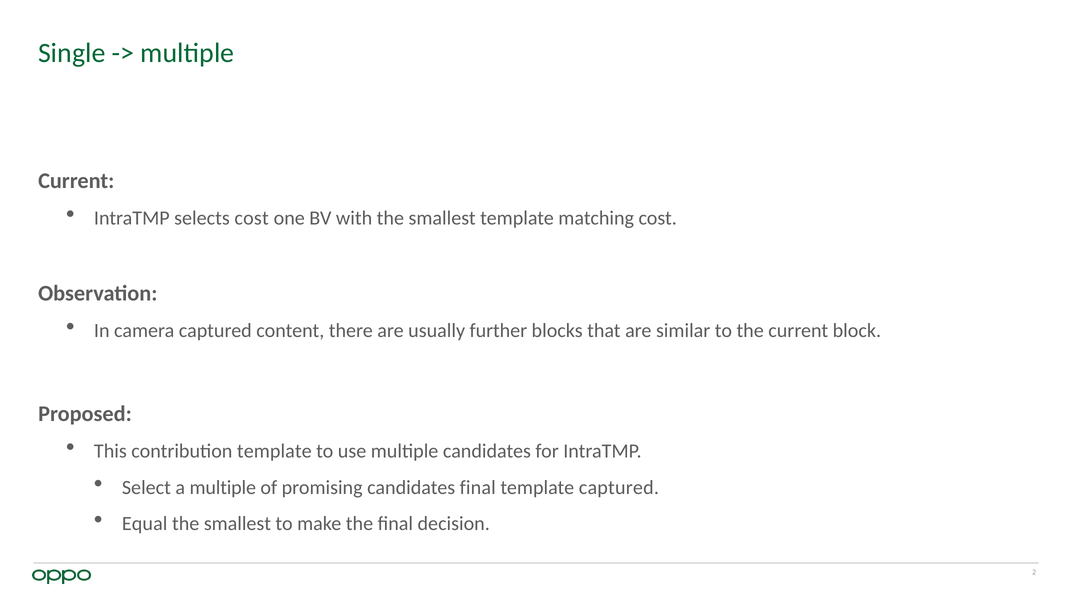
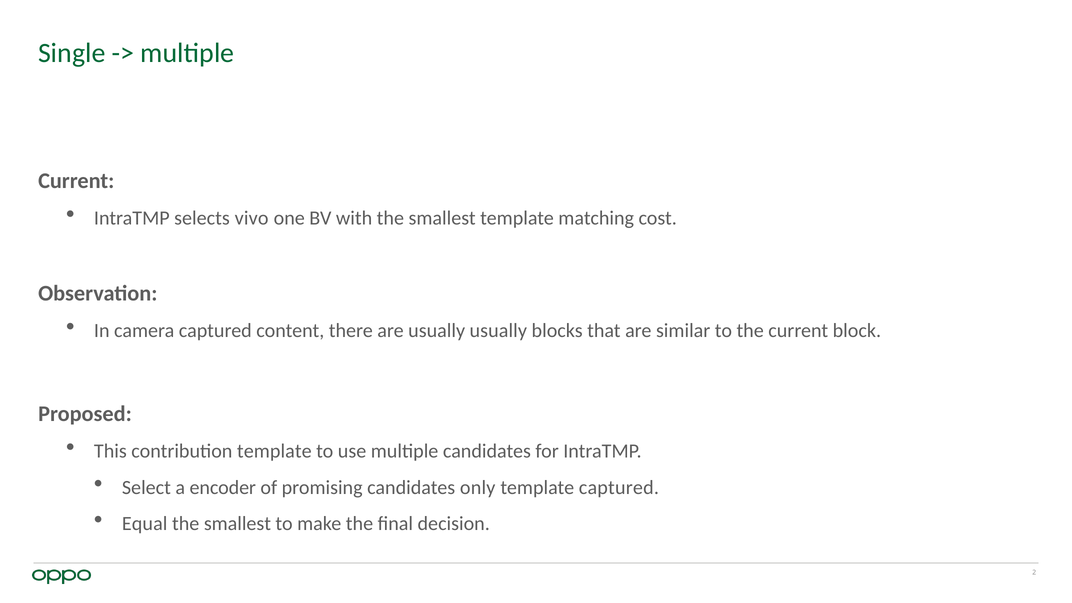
selects cost: cost -> vivo (252, 218)
usually further: further -> usually (498, 331)
a multiple: multiple -> encoder (223, 488)
candidates final: final -> only (478, 488)
